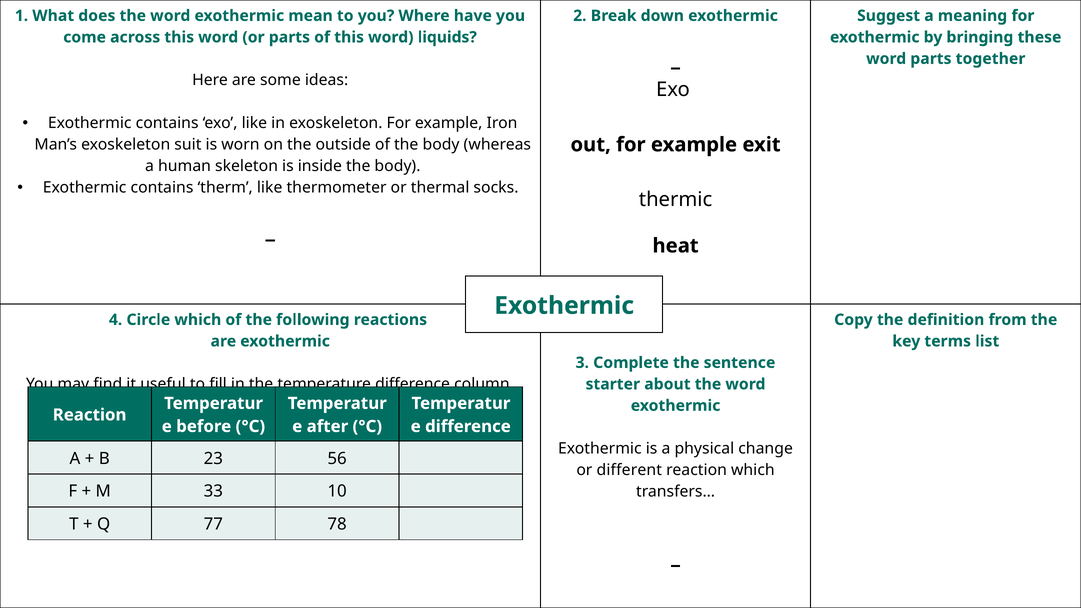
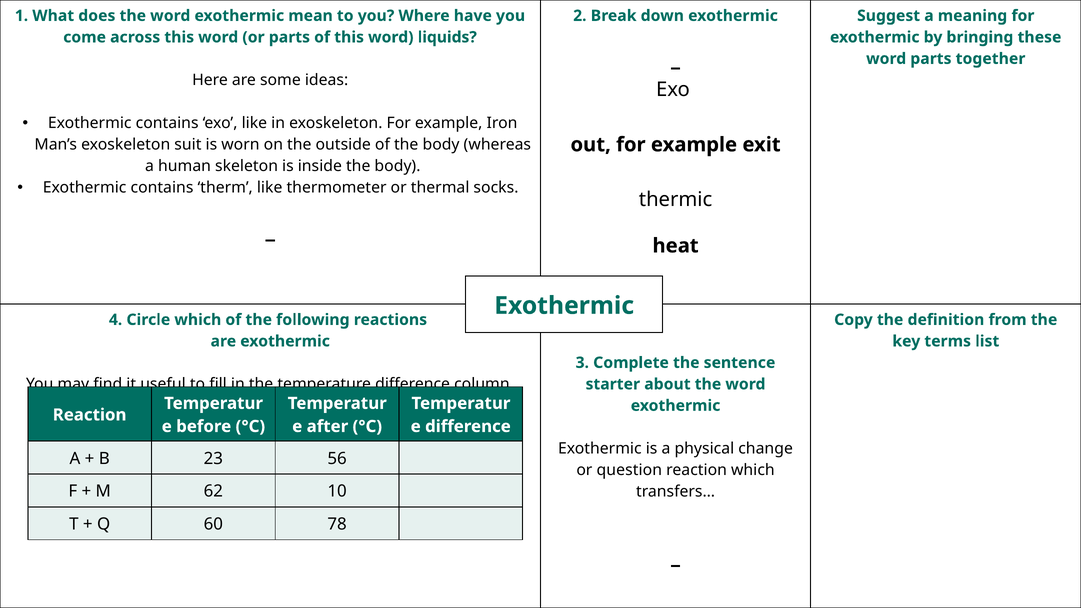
different: different -> question (629, 470)
33: 33 -> 62 (213, 491)
77: 77 -> 60 (213, 524)
